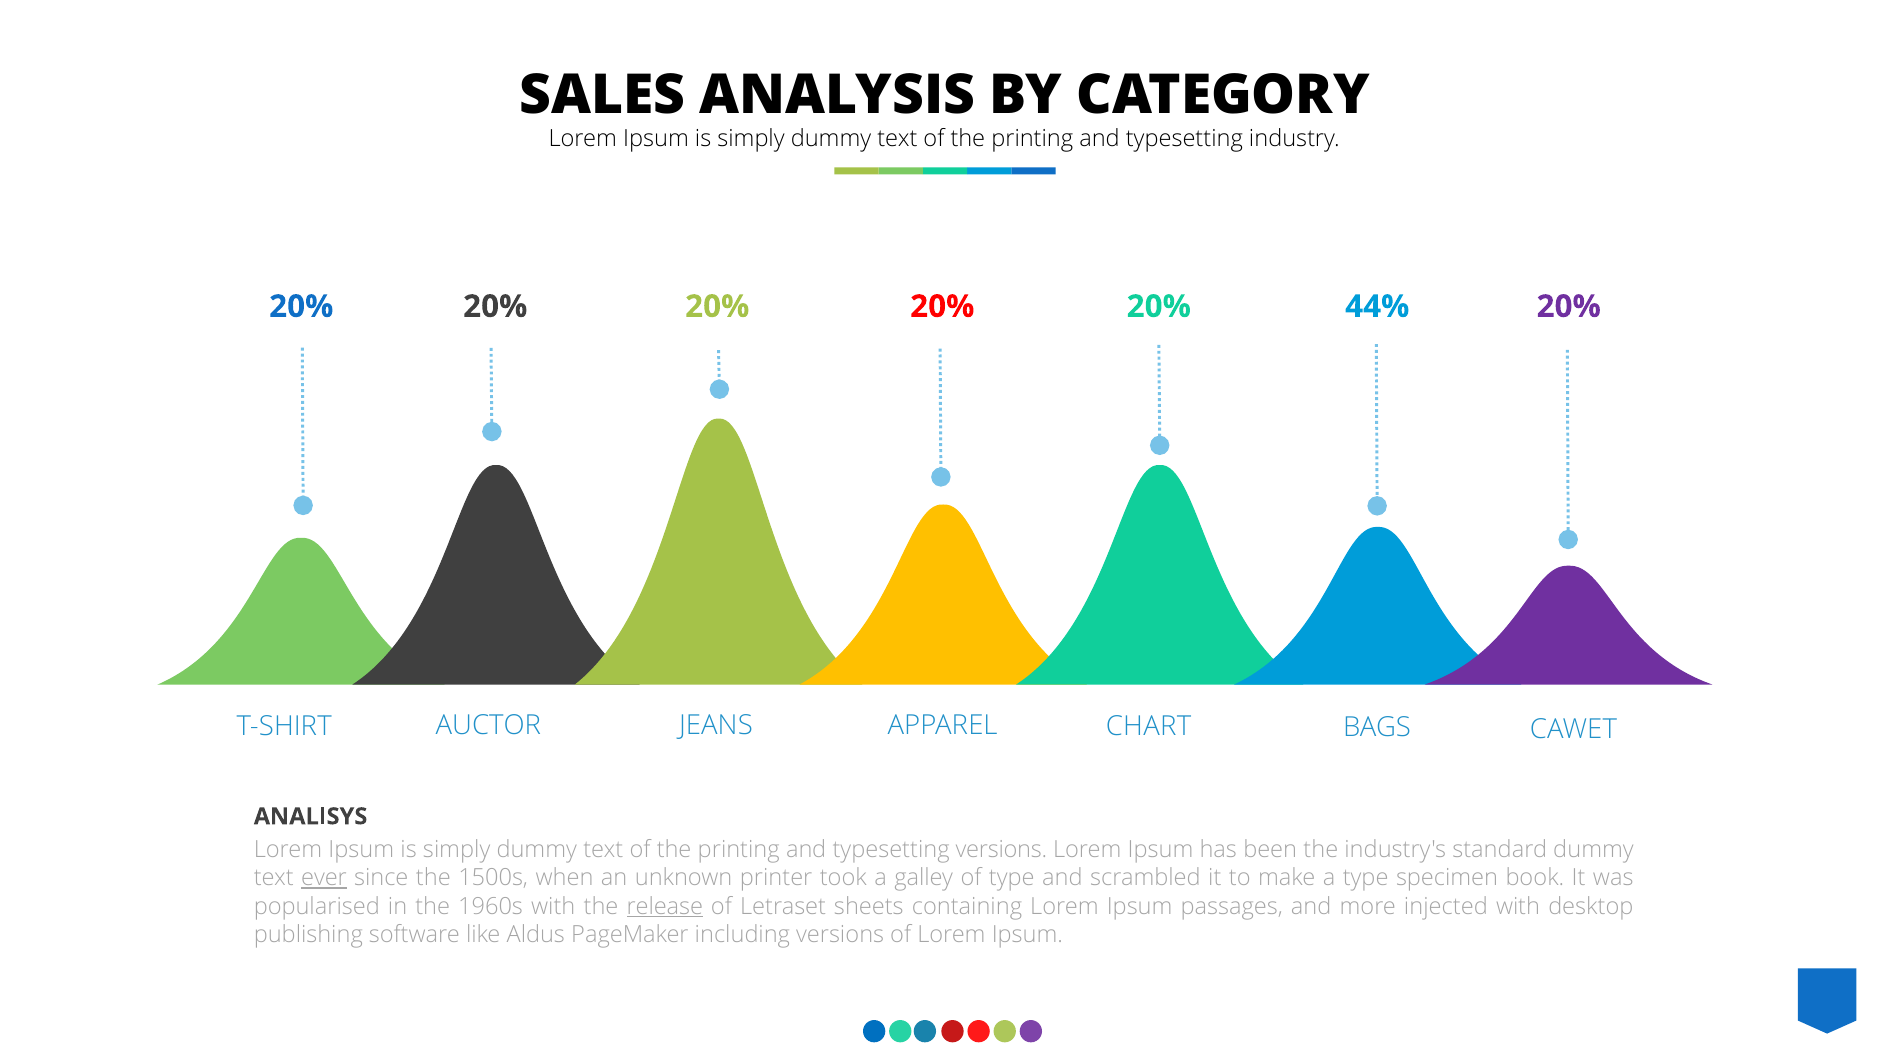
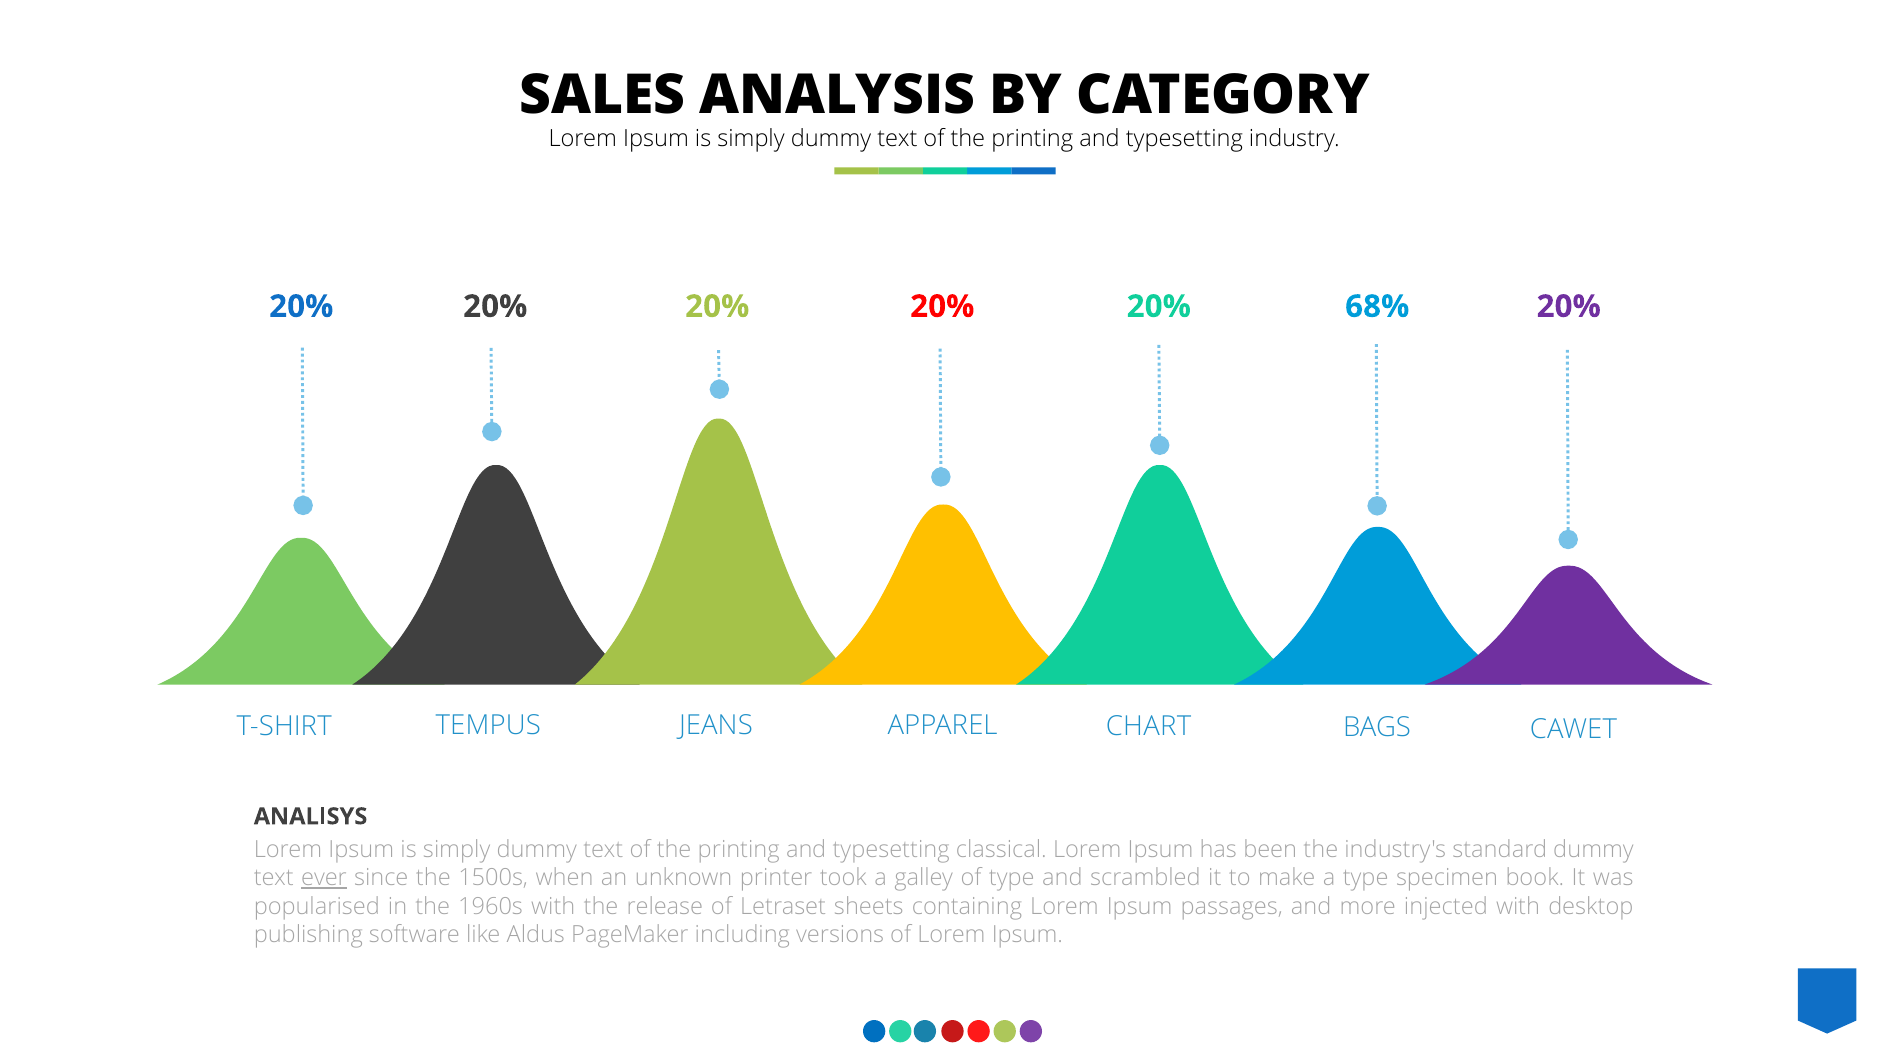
44%: 44% -> 68% (1377, 307)
AUCTOR: AUCTOR -> TEMPUS (488, 725)
typesetting versions: versions -> classical (1001, 850)
release underline: present -> none (665, 906)
